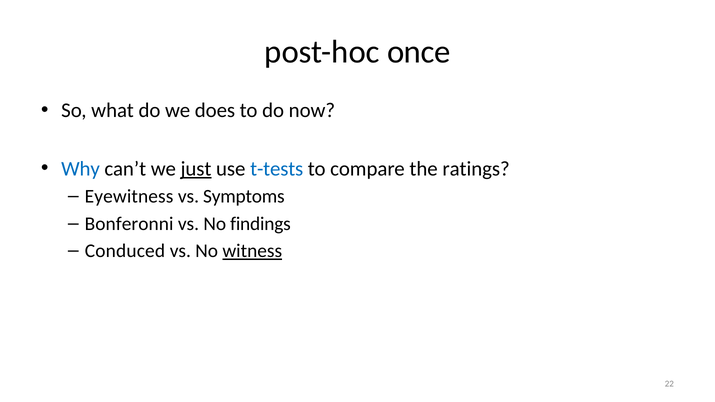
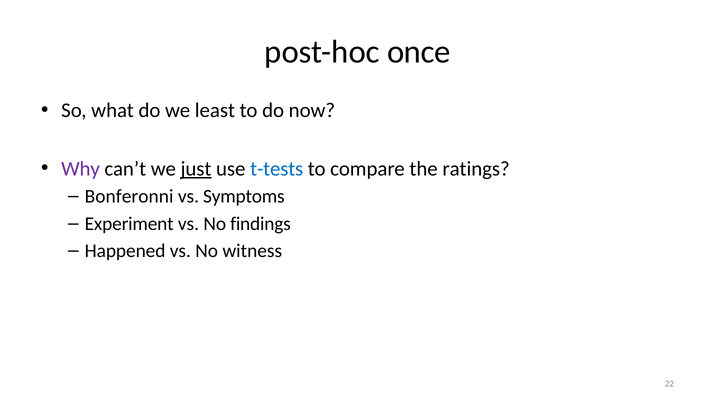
does: does -> least (215, 110)
Why colour: blue -> purple (81, 169)
Eyewitness: Eyewitness -> Bonferonni (129, 197)
Bonferonni: Bonferonni -> Experiment (129, 224)
Conduced: Conduced -> Happened (125, 251)
witness underline: present -> none (252, 251)
